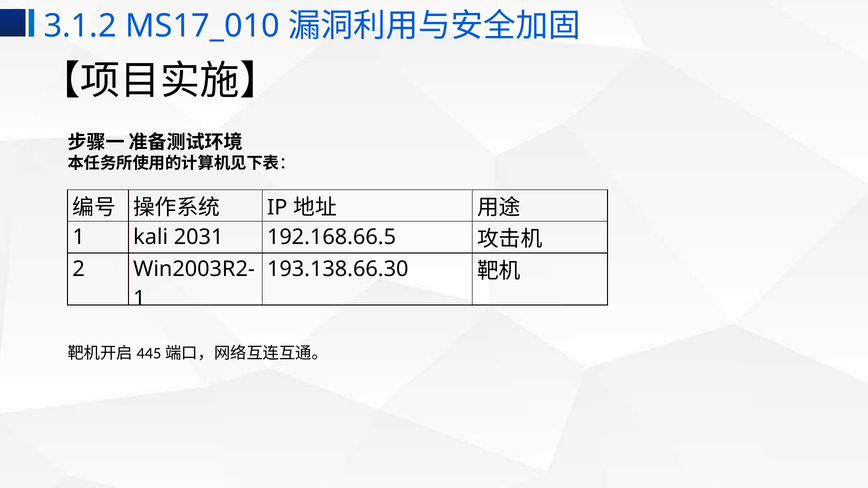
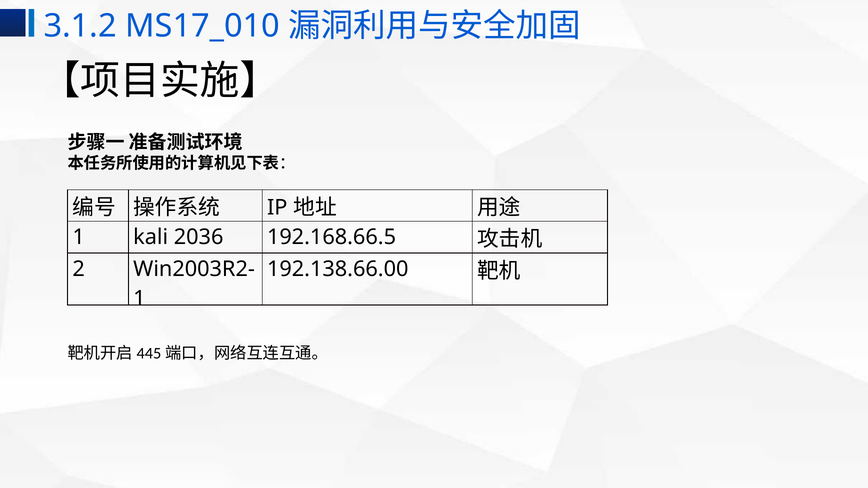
2031: 2031 -> 2036 (199, 237)
193.138.66.30: 193.138.66.30 -> 192.138.66.00 (338, 269)
